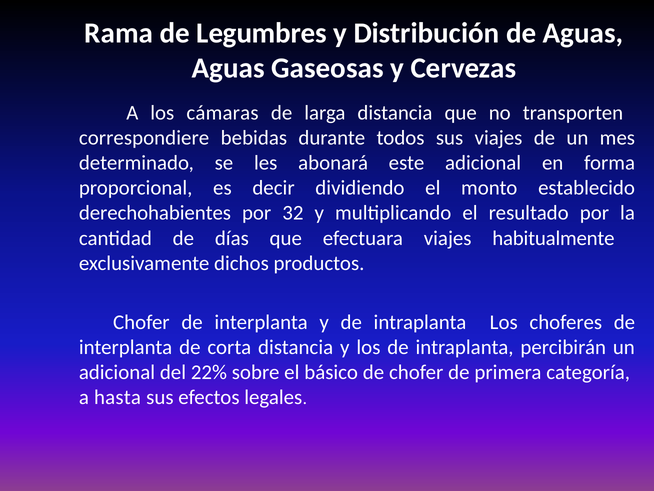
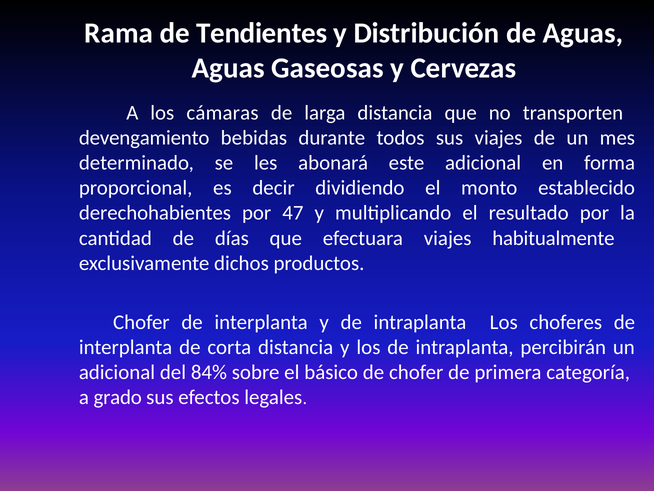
Legumbres: Legumbres -> Tendientes (262, 33)
correspondiere: correspondiere -> devengamiento (144, 138)
32: 32 -> 47 (293, 213)
22%: 22% -> 84% (209, 372)
hasta: hasta -> grado (118, 397)
